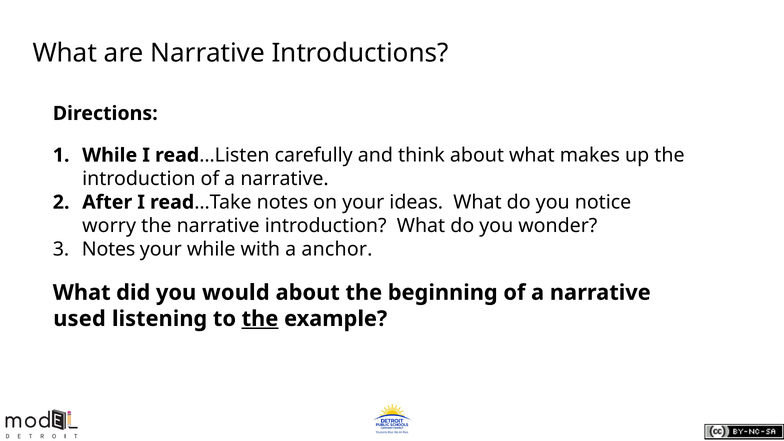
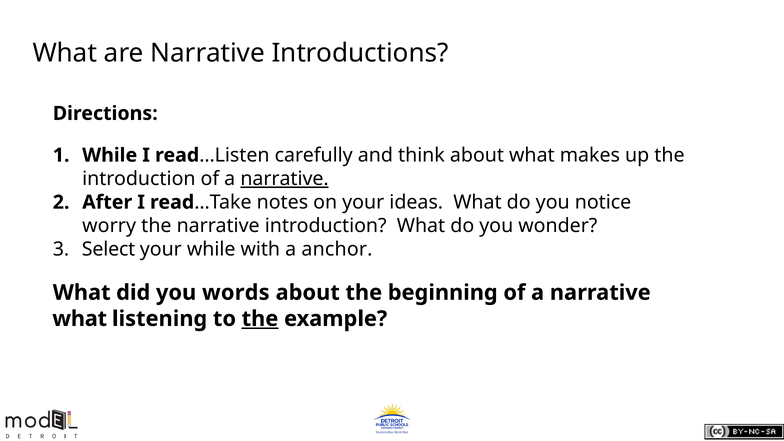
narrative underline: none -> present (285, 179)
Notes: Notes -> Select (109, 249)
would: would -> words (236, 293)
used: used -> what (80, 319)
